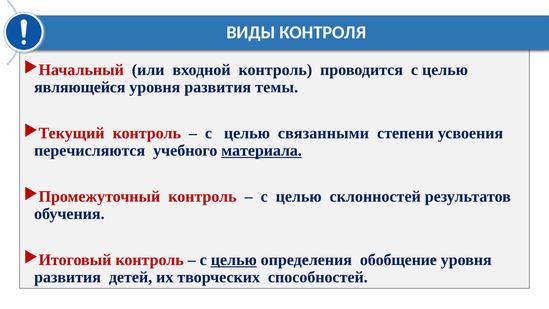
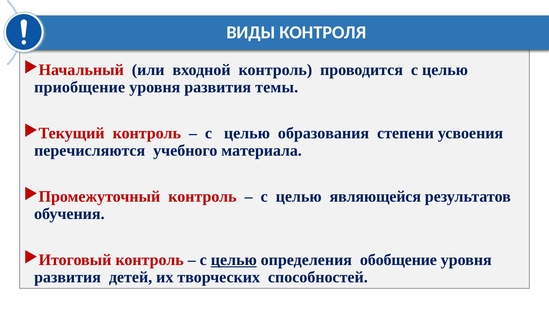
являющейся: являющейся -> приобщение (80, 87)
связанными: связанными -> образования (324, 133)
материала underline: present -> none (262, 150)
склонностей: склонностей -> являющейся (375, 196)
